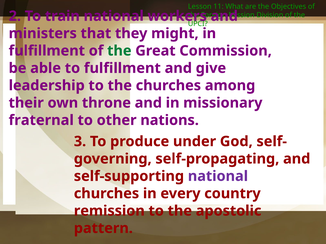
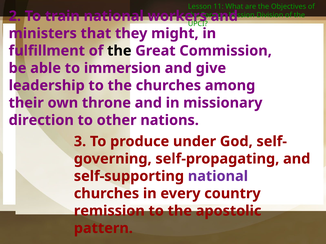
the colour: green -> black (119, 51)
to fulfillment: fulfillment -> immersion (122, 68)
fraternal: fraternal -> direction (41, 120)
